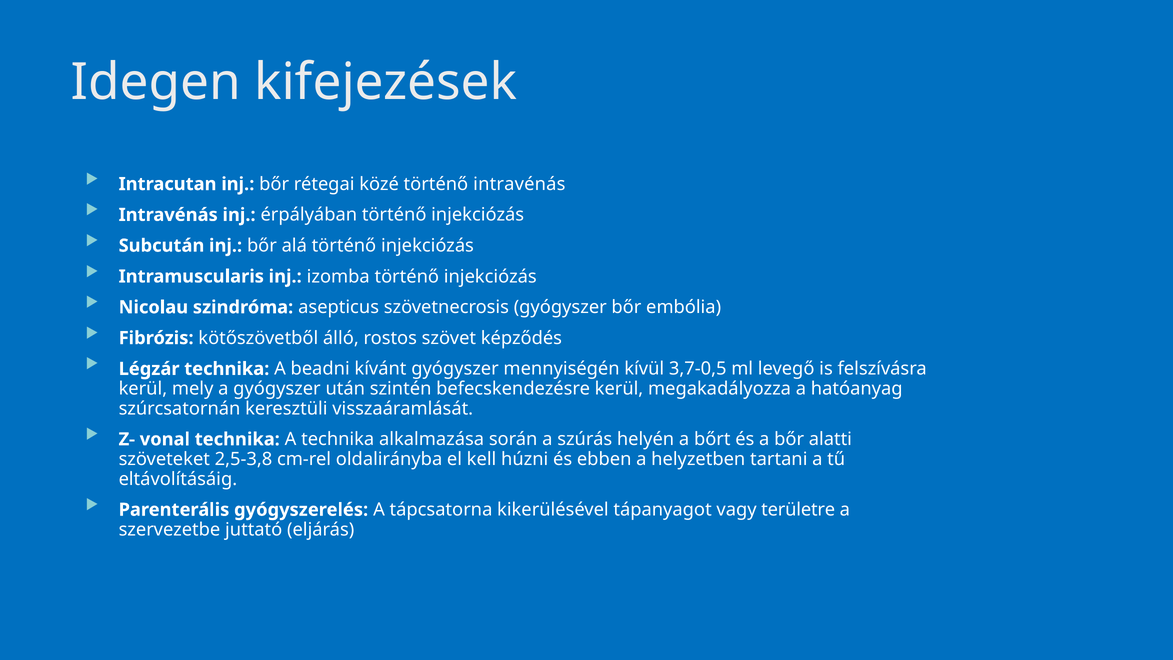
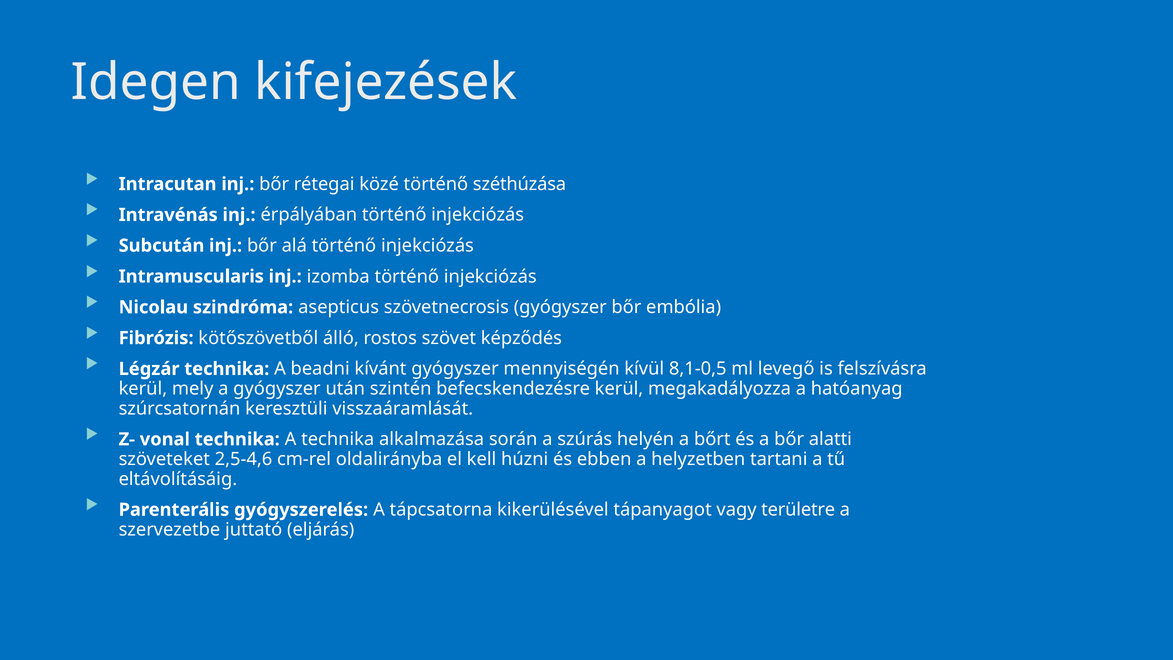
történő intravénás: intravénás -> széthúzása (519, 184)
3,7-0,5: 3,7-0,5 -> 8,1-0,5 (698, 369)
2,5-3,8: 2,5-3,8 -> 2,5-4,6 (243, 459)
